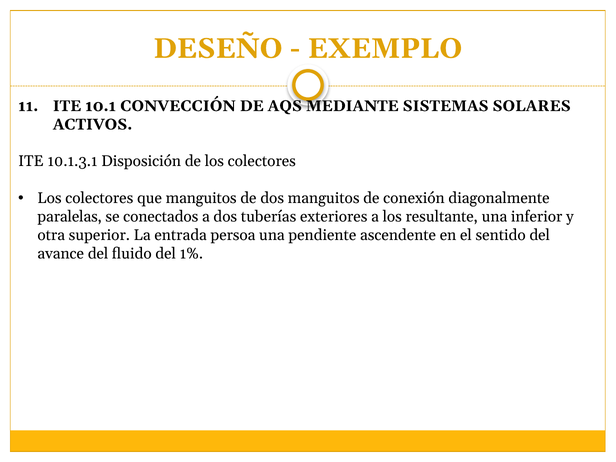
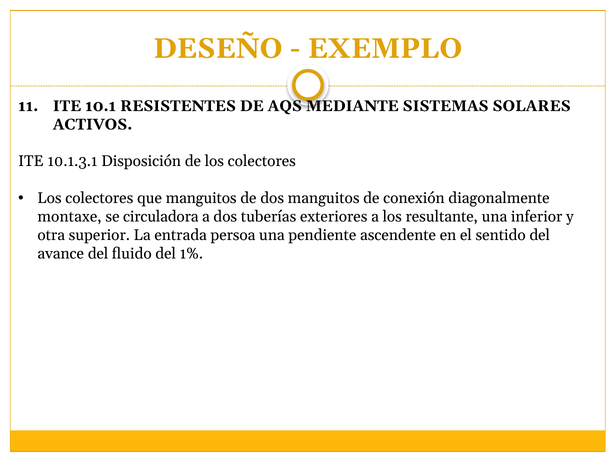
CONVECCIÓN: CONVECCIÓN -> RESISTENTES (178, 106)
paralelas: paralelas -> montaxe (70, 217)
conectados: conectados -> circuladora (161, 217)
